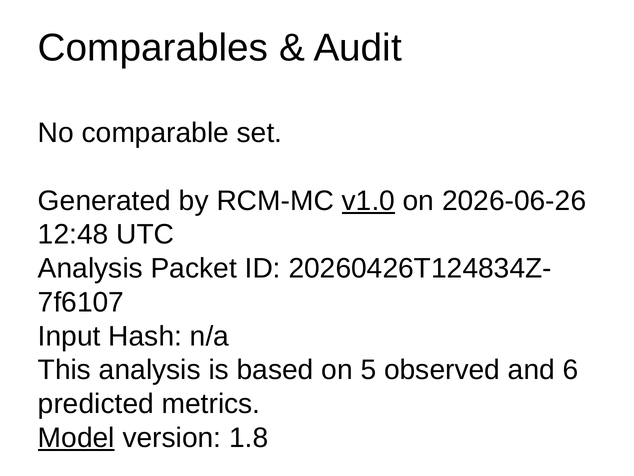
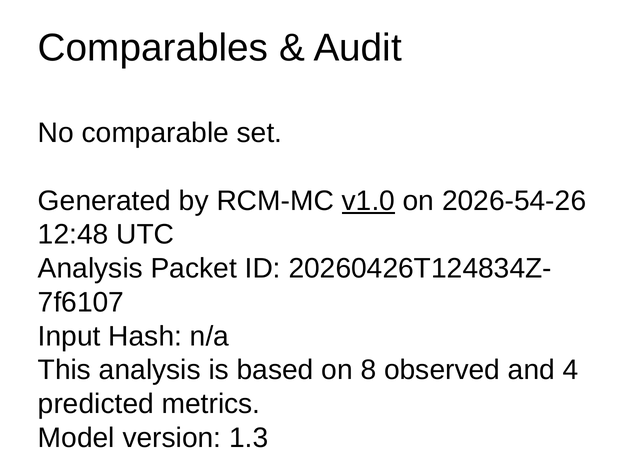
2026-06-26: 2026-06-26 -> 2026-54-26 (514, 201)
5: 5 -> 8 (368, 370)
6: 6 -> 4 (571, 370)
Model underline: present -> none (76, 437)
1.8: 1.8 -> 1.3 (249, 437)
